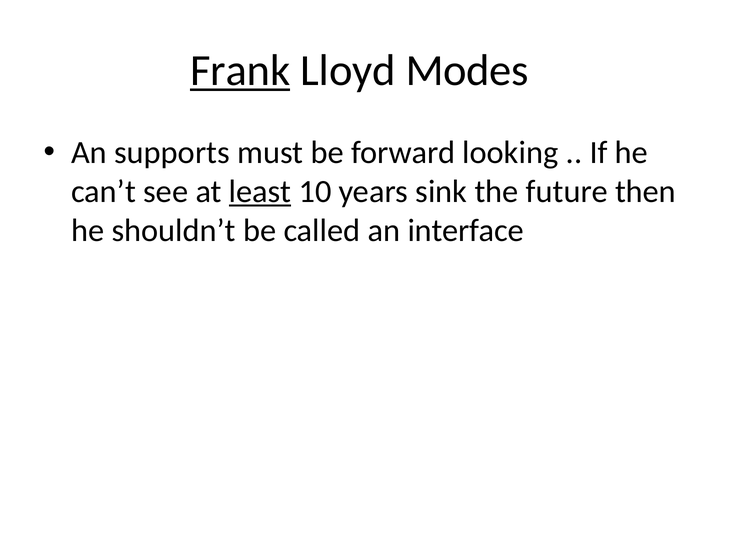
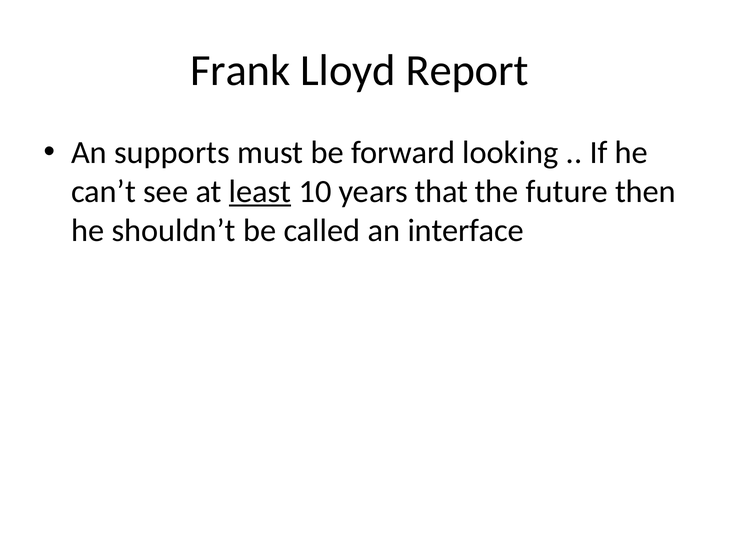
Frank underline: present -> none (240, 71)
Modes: Modes -> Report (467, 71)
sink: sink -> that (441, 192)
